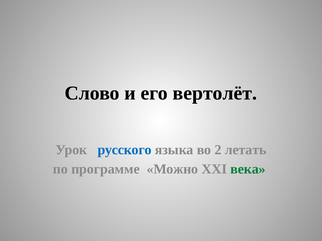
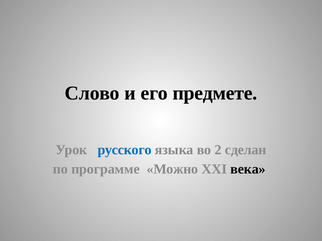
вертолёт: вертолёт -> предмете (215, 93)
летать: летать -> сделан (246, 150)
века colour: green -> black (248, 169)
